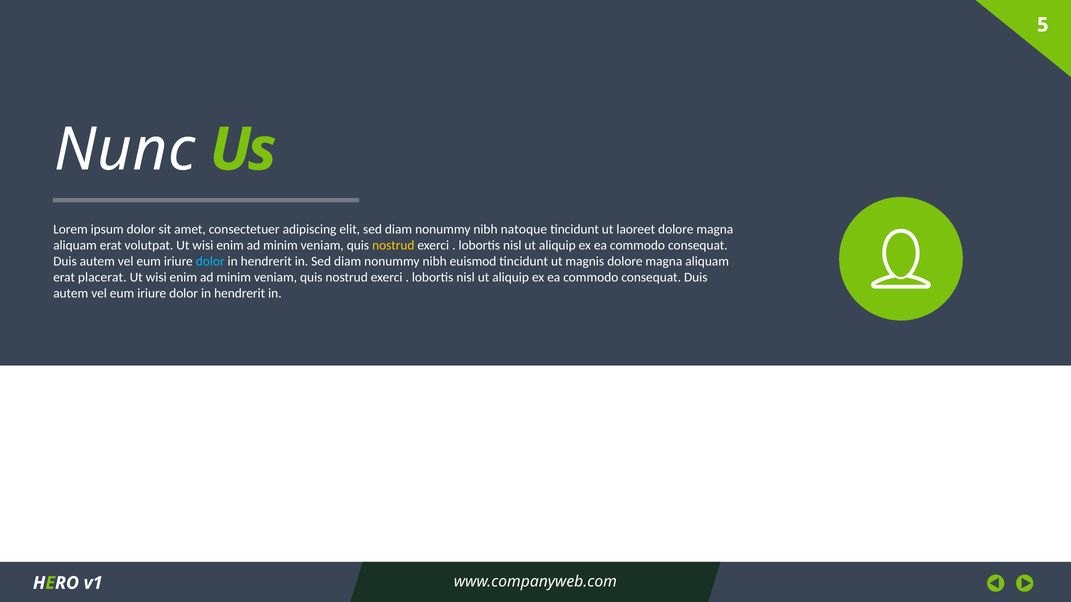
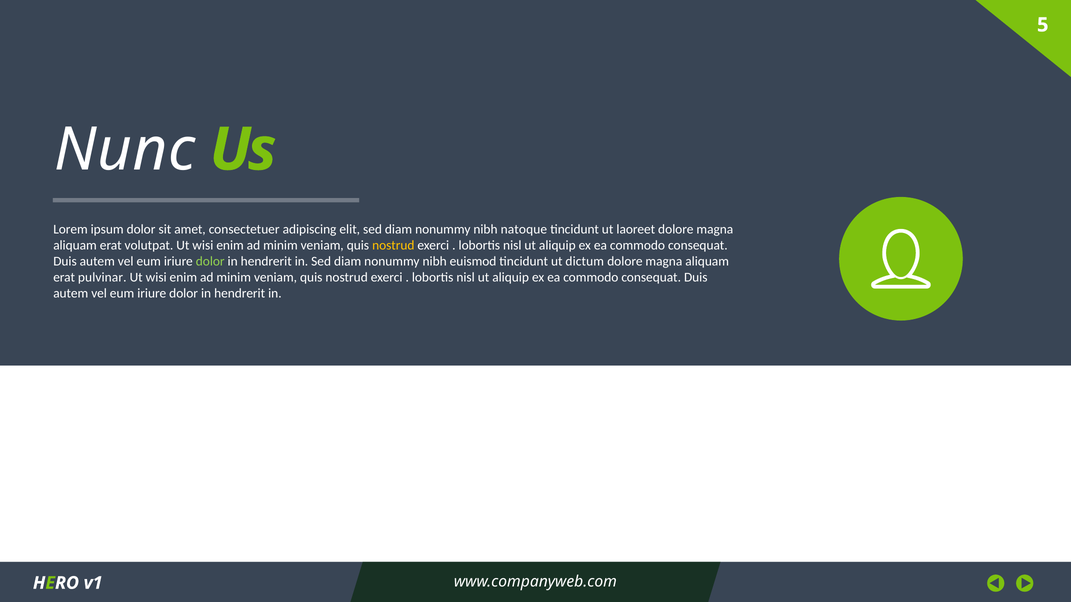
dolor colour: light blue -> light green (210, 261)
magnis: magnis -> dictum (585, 261)
placerat: placerat -> pulvinar (102, 277)
